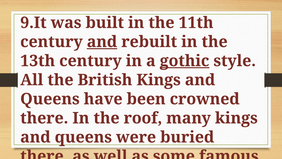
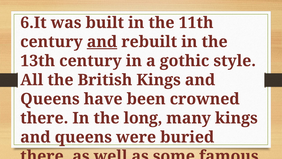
9.It: 9.It -> 6.It (33, 23)
gothic underline: present -> none (185, 61)
roof: roof -> long (143, 118)
